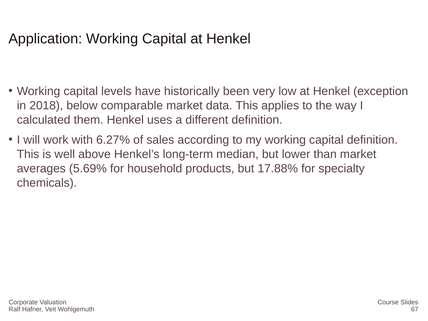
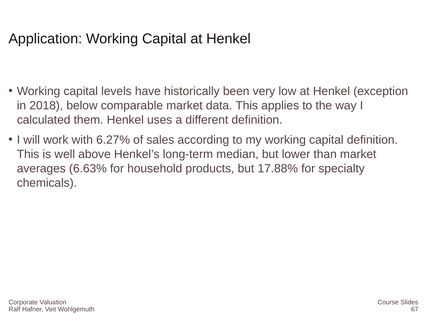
5.69%: 5.69% -> 6.63% (88, 169)
